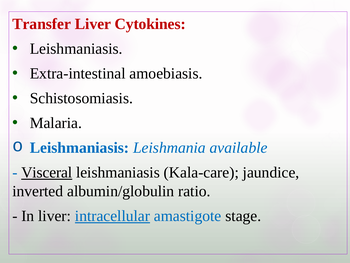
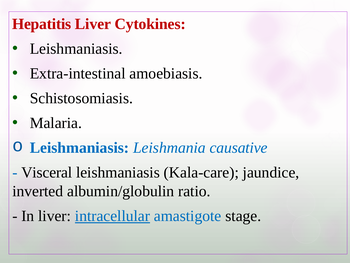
Transfer: Transfer -> Hepatitis (42, 24)
available: available -> causative (239, 147)
Visceral underline: present -> none (47, 172)
